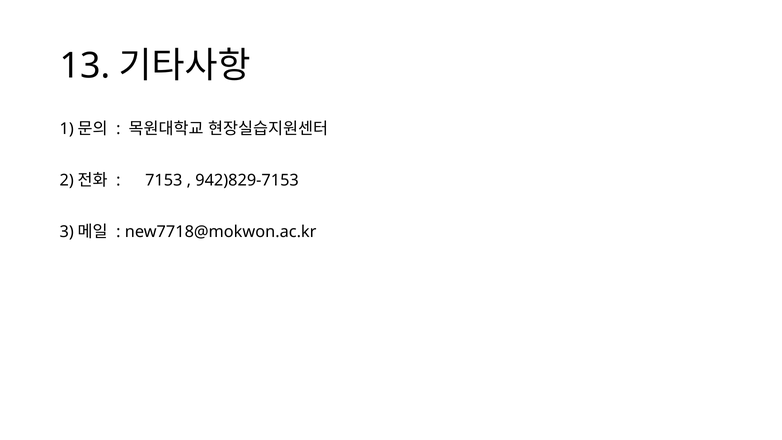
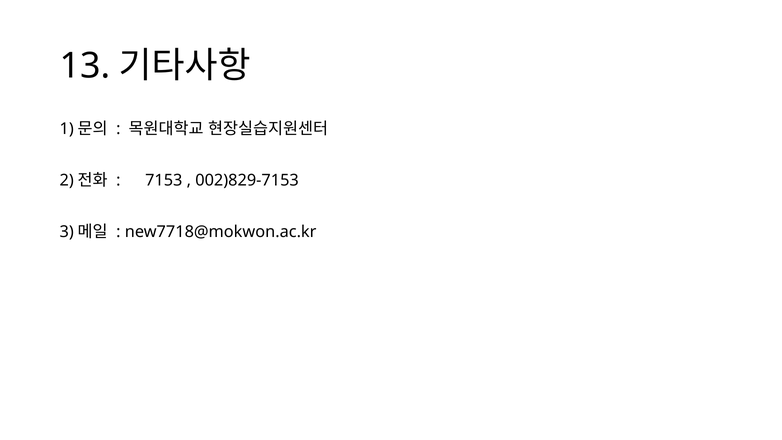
942)829-7153: 942)829-7153 -> 002)829-7153 (247, 180)
